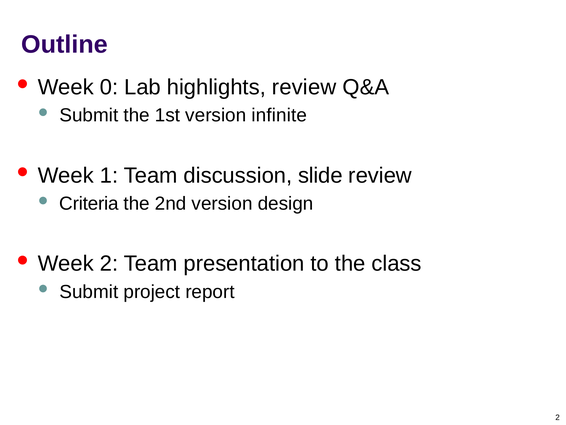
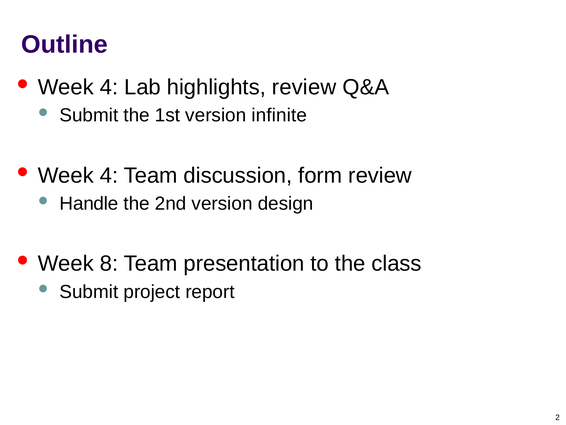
0: 0 -> 4 (109, 87)
1: 1 -> 4 (109, 175)
slide: slide -> form (320, 175)
Criteria: Criteria -> Handle (89, 203)
Week 2: 2 -> 8 (109, 263)
